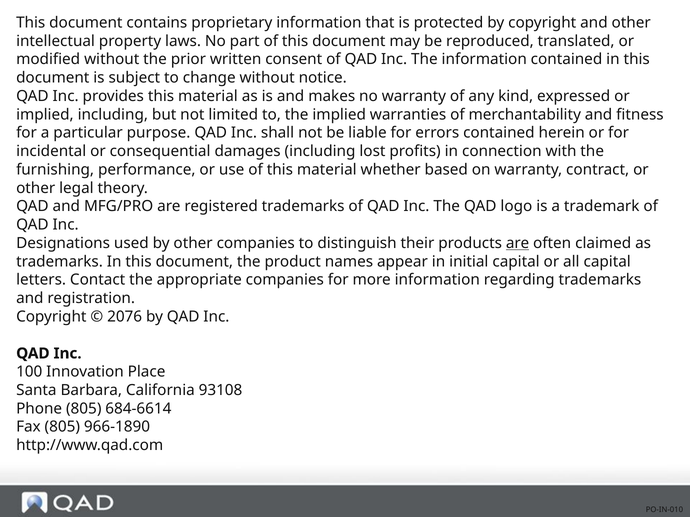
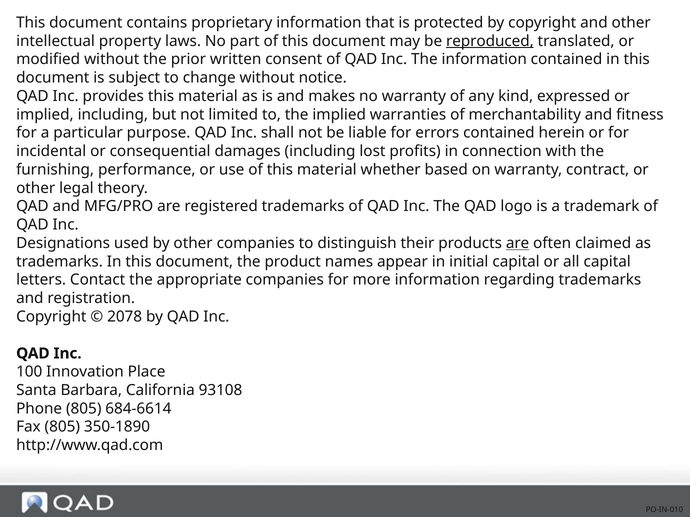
reproduced underline: none -> present (490, 41)
2076: 2076 -> 2078 (125, 317)
966-1890: 966-1890 -> 350-1890 (117, 427)
